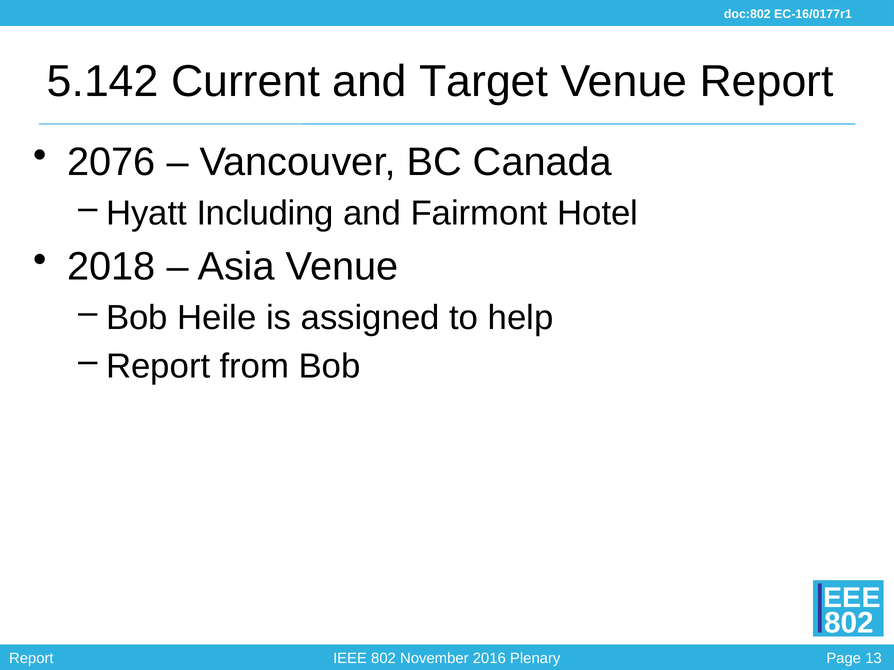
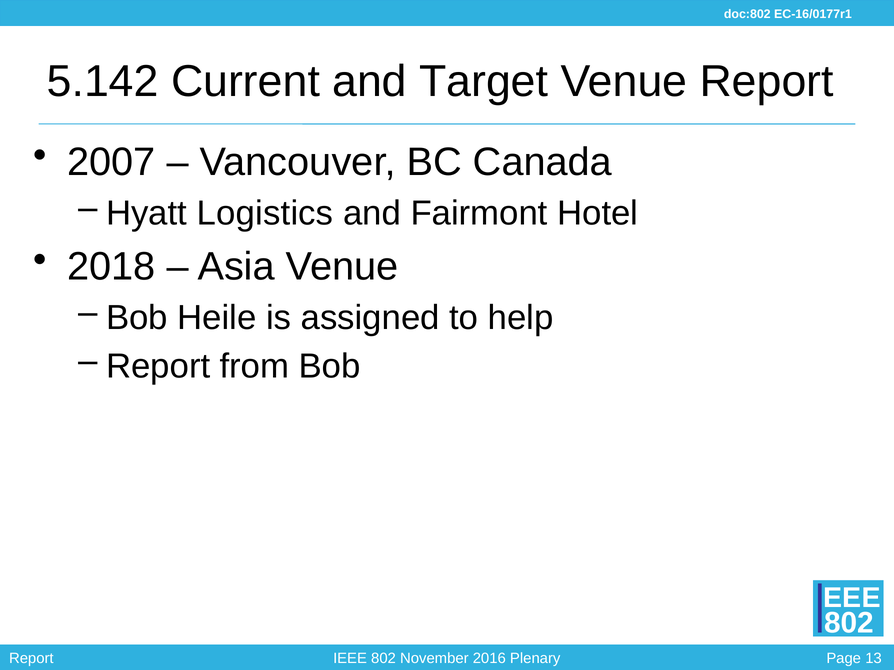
2076: 2076 -> 2007 (111, 162)
Including: Including -> Logistics (265, 214)
